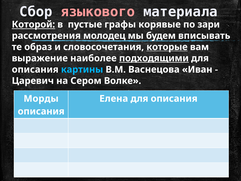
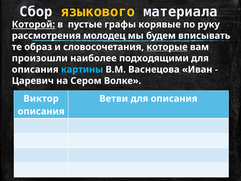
языкового colour: pink -> yellow (98, 12)
зари: зари -> руку (209, 24)
выражение: выражение -> произошли (40, 58)
подходящими underline: present -> none (154, 58)
Морды: Морды -> Виктор (41, 98)
Елена: Елена -> Ветви (114, 98)
